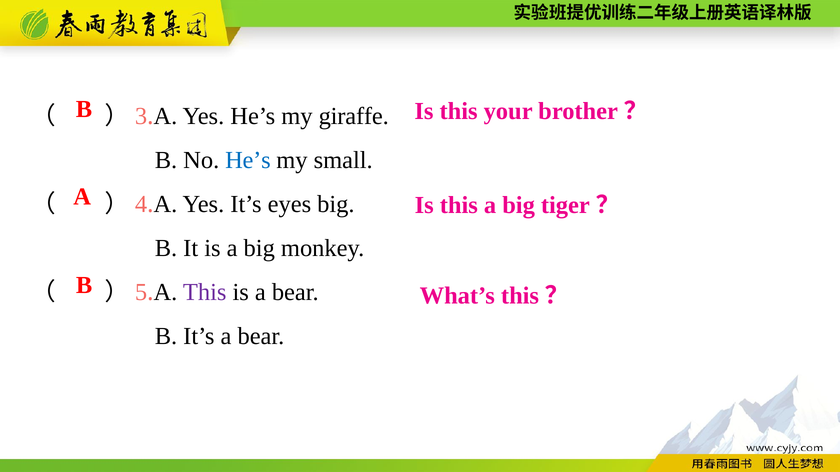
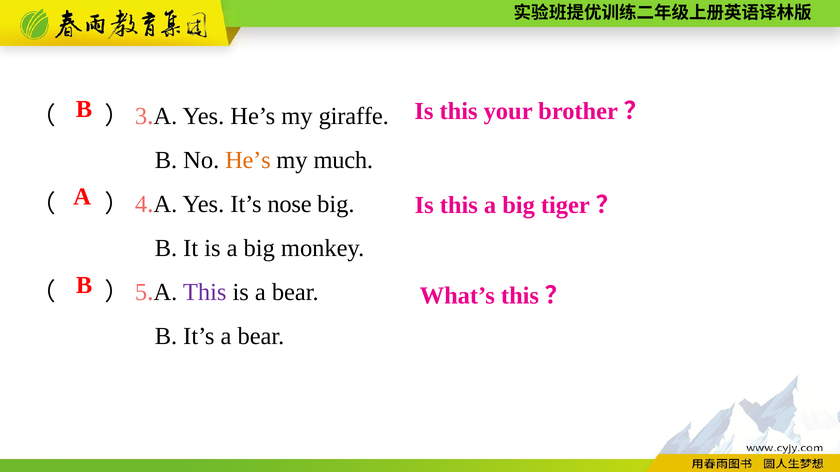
He’s colour: blue -> orange (248, 160)
small: small -> much (343, 160)
eyes: eyes -> nose (290, 204)
